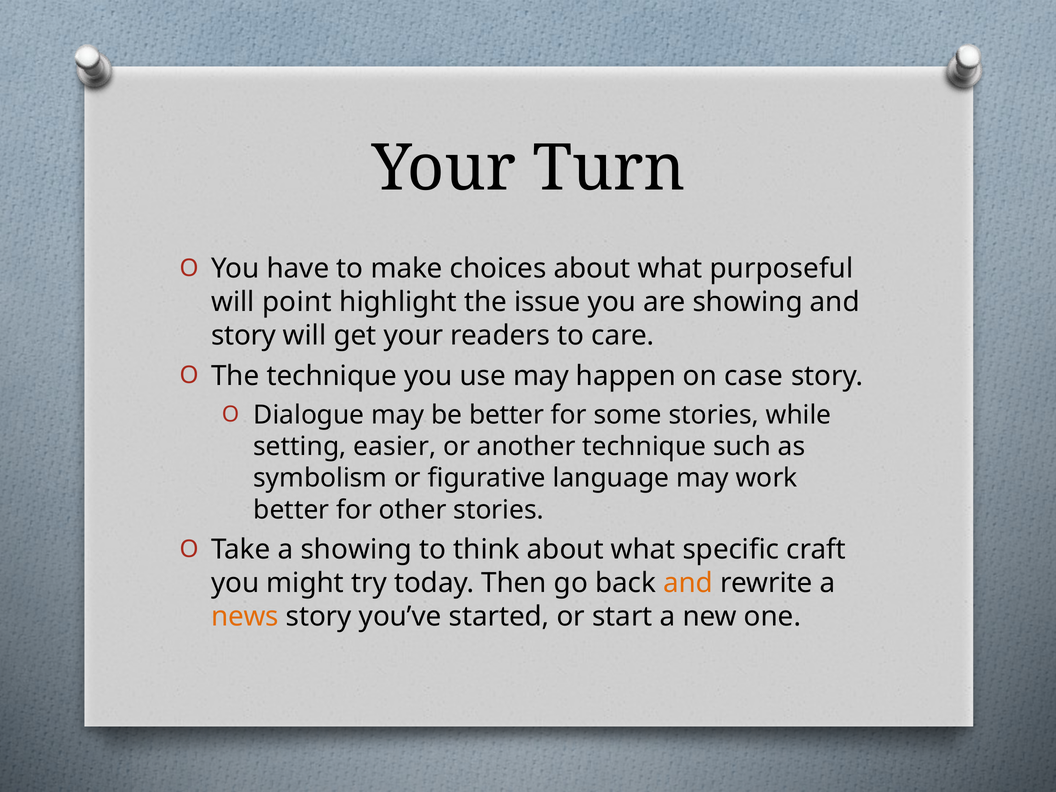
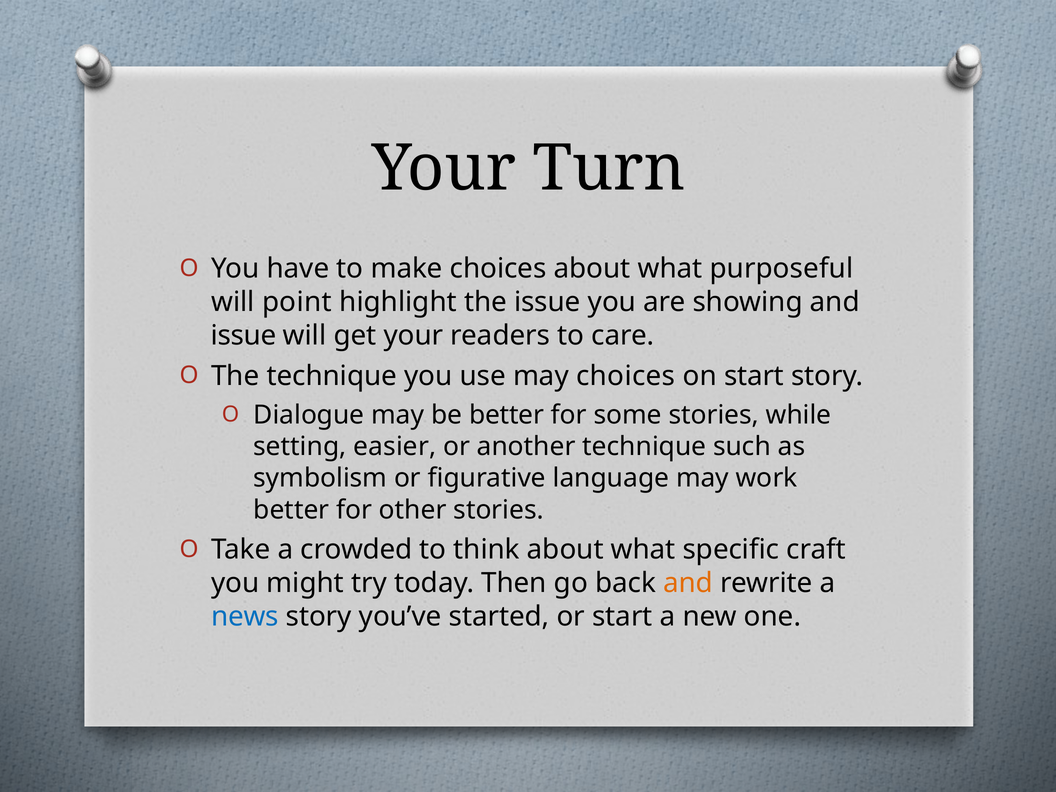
story: story -> issue (244, 336)
may happen: happen -> choices (626, 376)
on case: case -> start (754, 376)
a showing: showing -> crowded (356, 550)
news colour: orange -> blue (245, 616)
